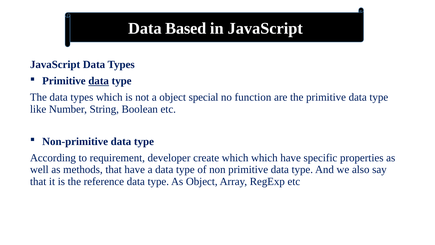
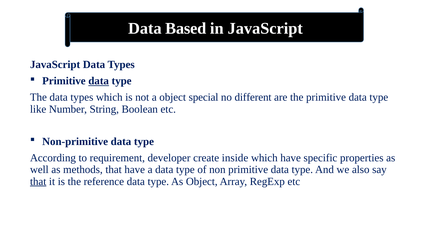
function: function -> different (253, 97)
create which: which -> inside (235, 158)
that underline: none -> present (38, 181)
